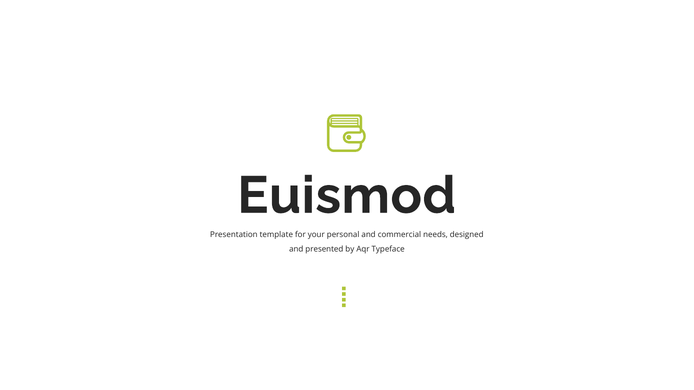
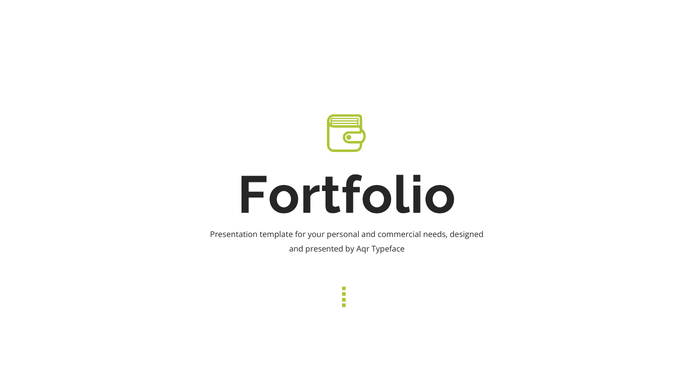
Euismod: Euismod -> Fortfolio (347, 196)
